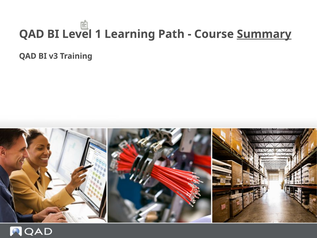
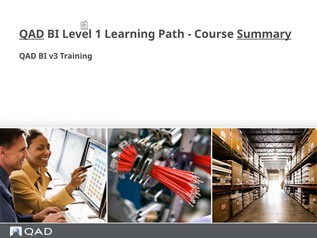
QAD underline: none -> present (32, 34)
